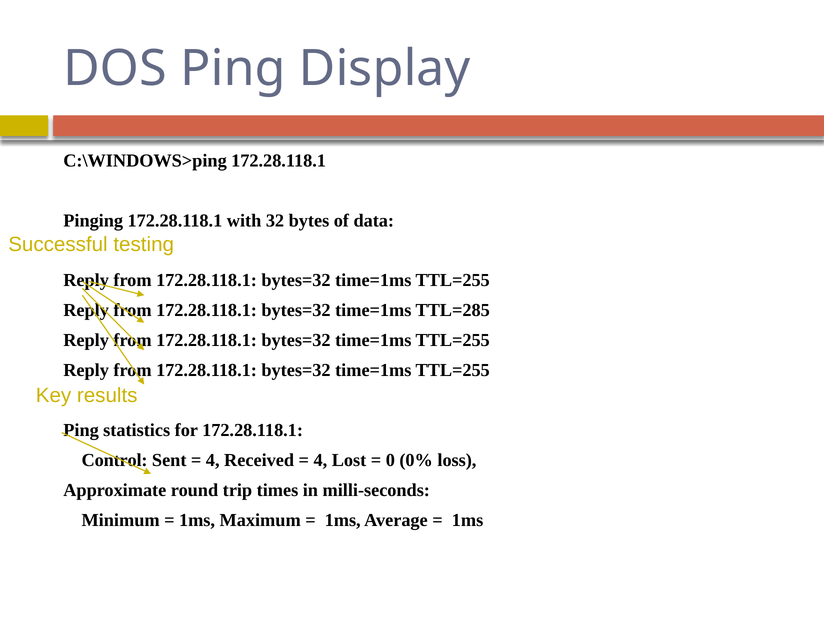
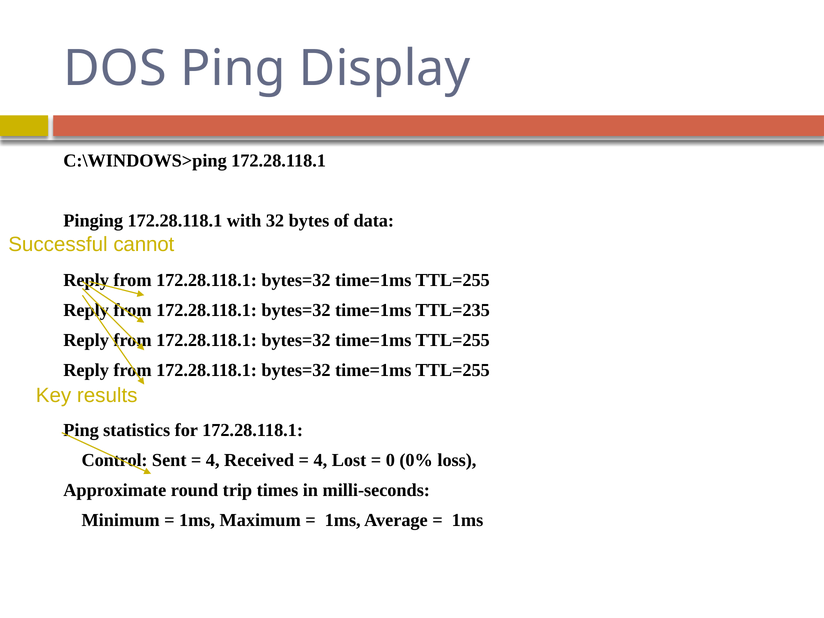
testing: testing -> cannot (144, 245)
TTL=285: TTL=285 -> TTL=235 (453, 310)
